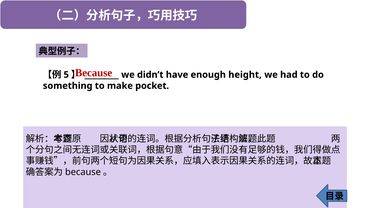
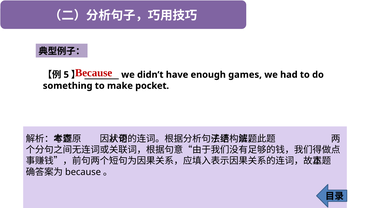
height: height -> games (245, 75)
